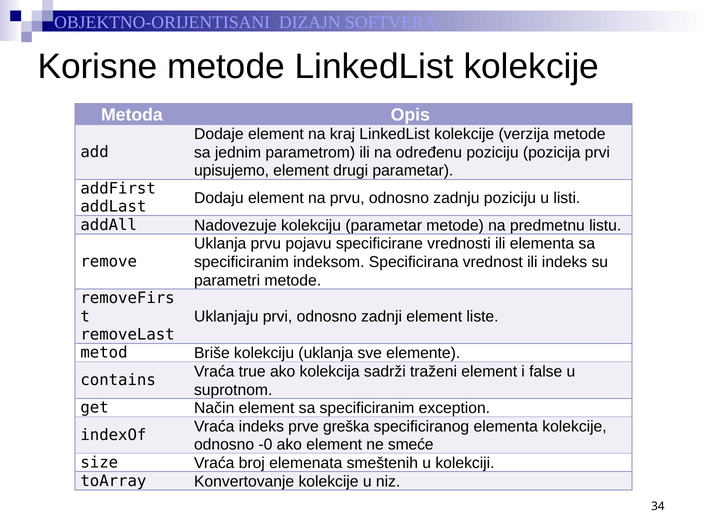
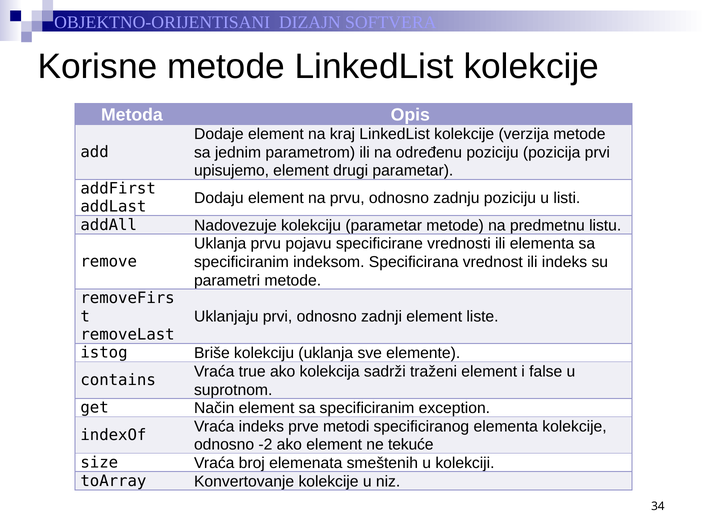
metod: metod -> istog (104, 353)
greška: greška -> metodi (346, 427)
-0: -0 -> -2 (265, 445)
smeće: smeće -> tekuće (411, 445)
